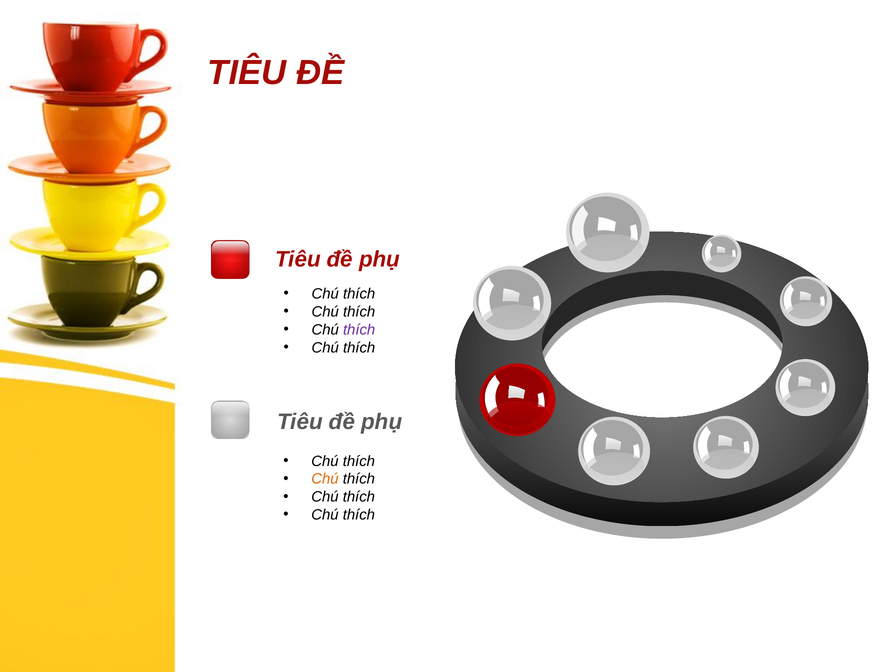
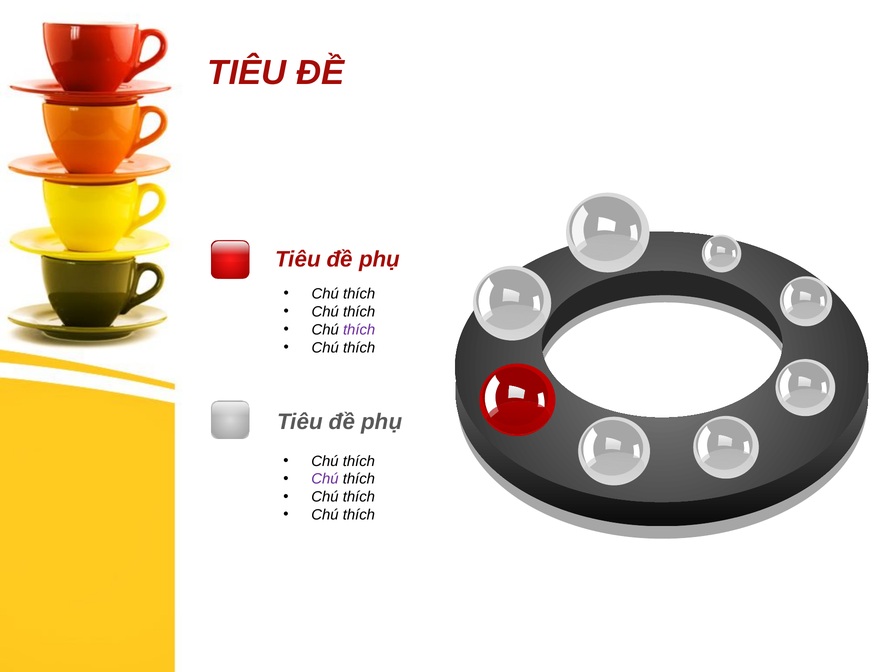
Chú colour: orange -> purple (325, 478)
